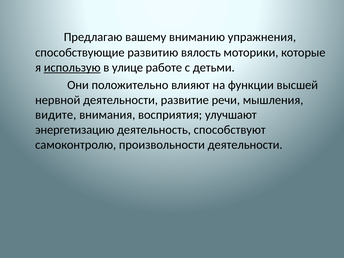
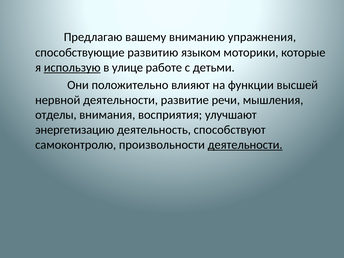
вялость: вялость -> языком (201, 53)
видите: видите -> отделы (56, 115)
деятельности underline: none -> present (245, 145)
